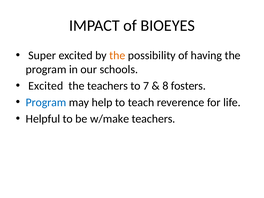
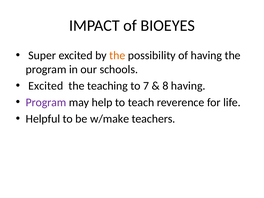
the teachers: teachers -> teaching (108, 86)
8 fosters: fosters -> having (188, 86)
Program colour: blue -> purple (46, 102)
